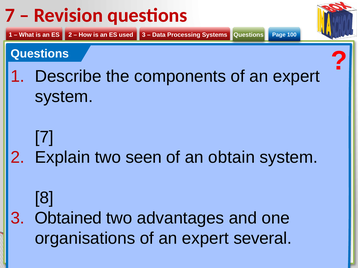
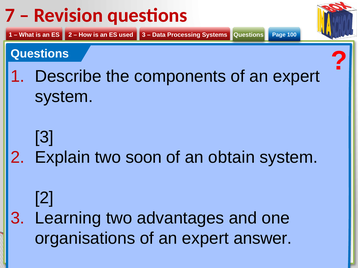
7: 7 -> 3 (44, 137)
seen: seen -> soon (144, 158)
8: 8 -> 2 (44, 198)
Obtained: Obtained -> Learning (68, 218)
several: several -> answer (263, 239)
